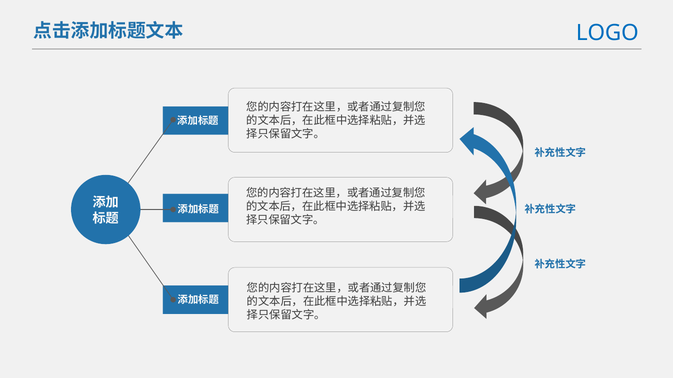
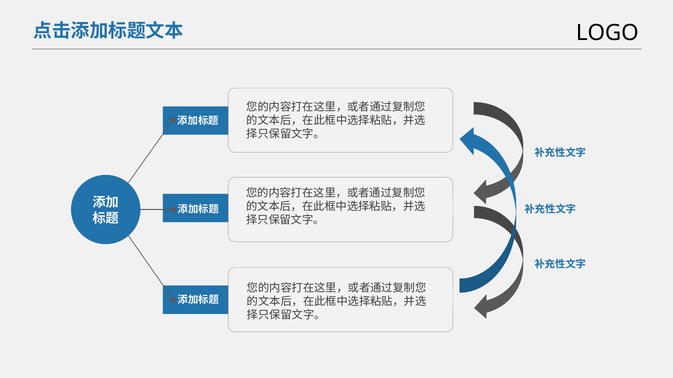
LOGO colour: blue -> black (607, 33)
